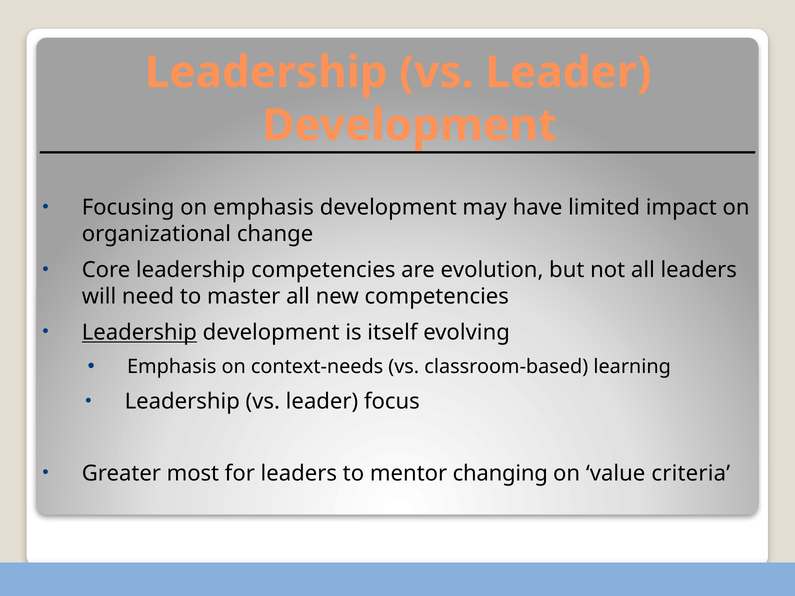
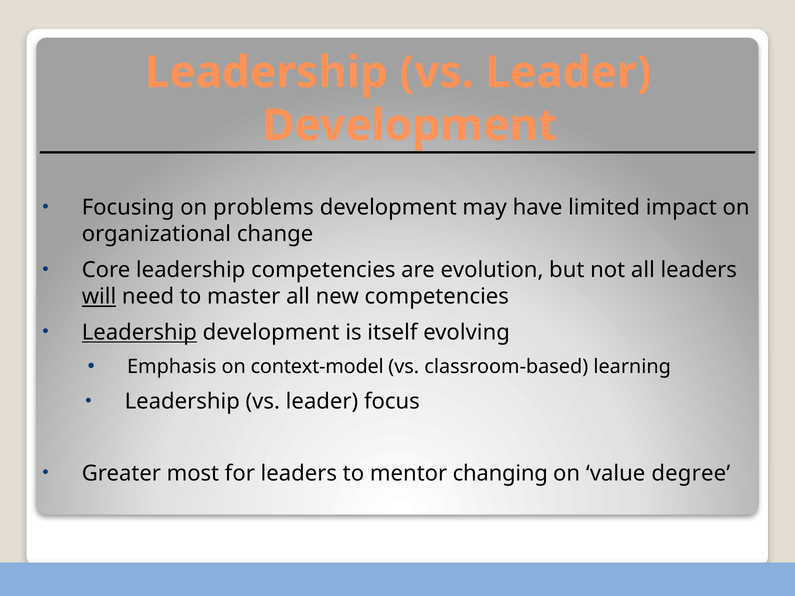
on emphasis: emphasis -> problems (263, 208)
will underline: none -> present (99, 297)
context-needs: context-needs -> context-model (317, 367)
criteria: criteria -> degree (691, 474)
